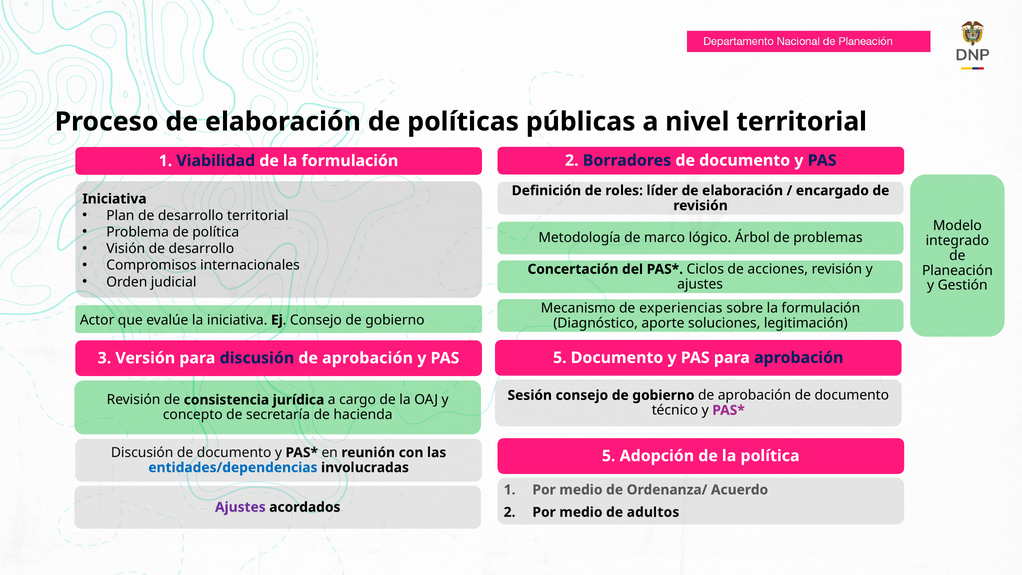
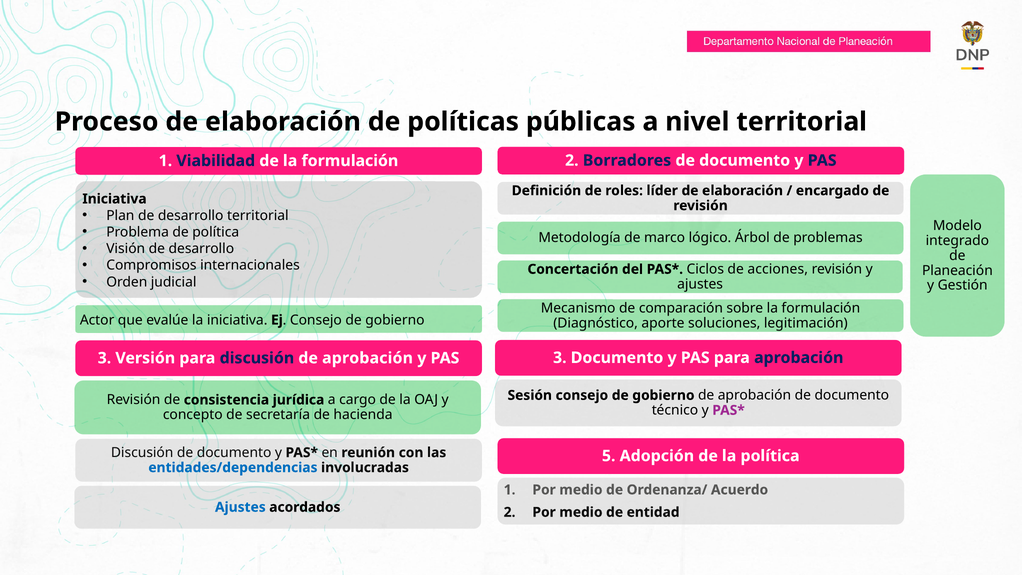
experiencias: experiencias -> comparación (681, 308)
5: 5 -> 3 (560, 358)
Ajustes colour: purple -> blue (240, 507)
adultos: adultos -> entidad (653, 512)
